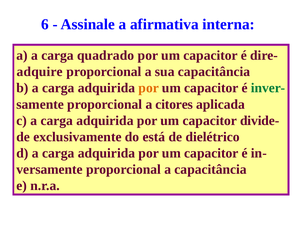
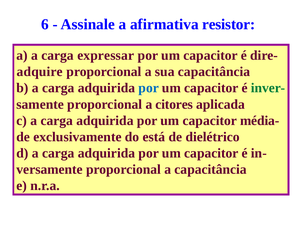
interna: interna -> resistor (229, 24)
quadrado: quadrado -> expressar (106, 55)
por colour: orange -> blue (149, 88)
divide-: divide- -> média- (260, 120)
